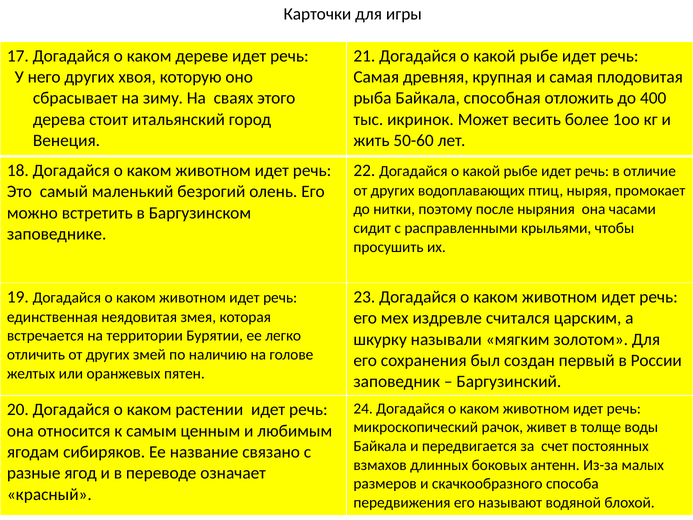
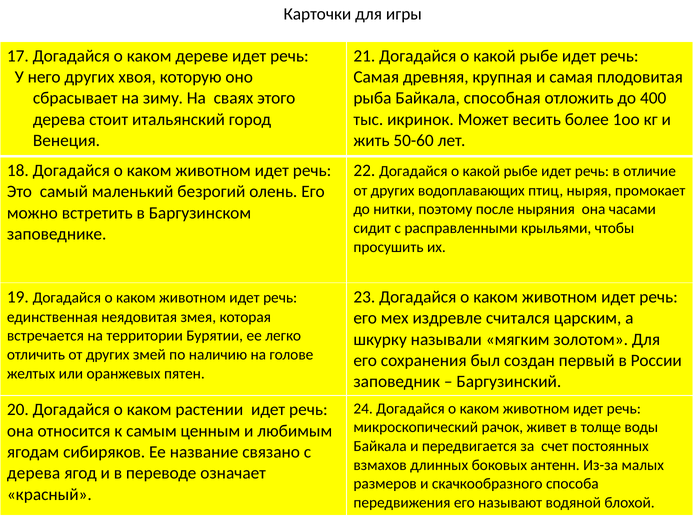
разные: разные -> дерева (34, 473)
